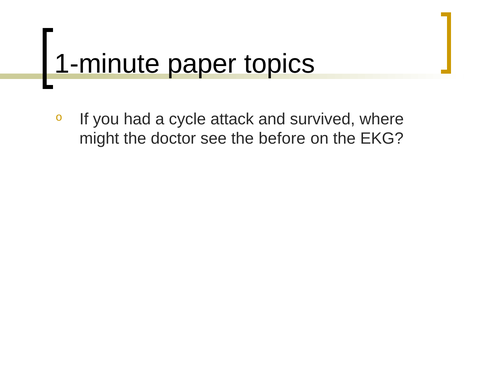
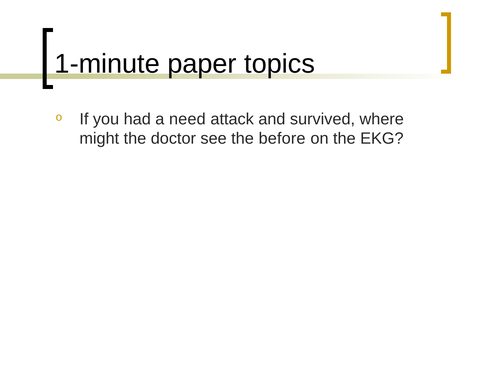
cycle: cycle -> need (187, 119)
